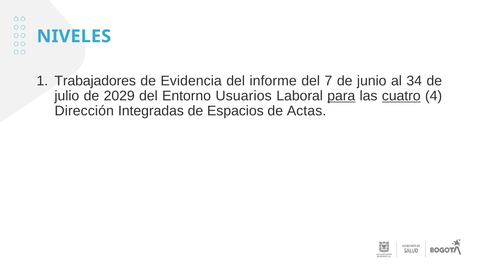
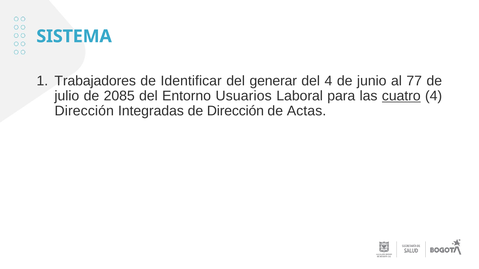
NIVELES: NIVELES -> SISTEMA (74, 36)
Evidencia: Evidencia -> Identificar (191, 81)
informe: informe -> generar (273, 81)
del 7: 7 -> 4 (328, 81)
34: 34 -> 77 (414, 81)
2029: 2029 -> 2085 (119, 96)
para underline: present -> none (341, 96)
de Espacios: Espacios -> Dirección (235, 111)
